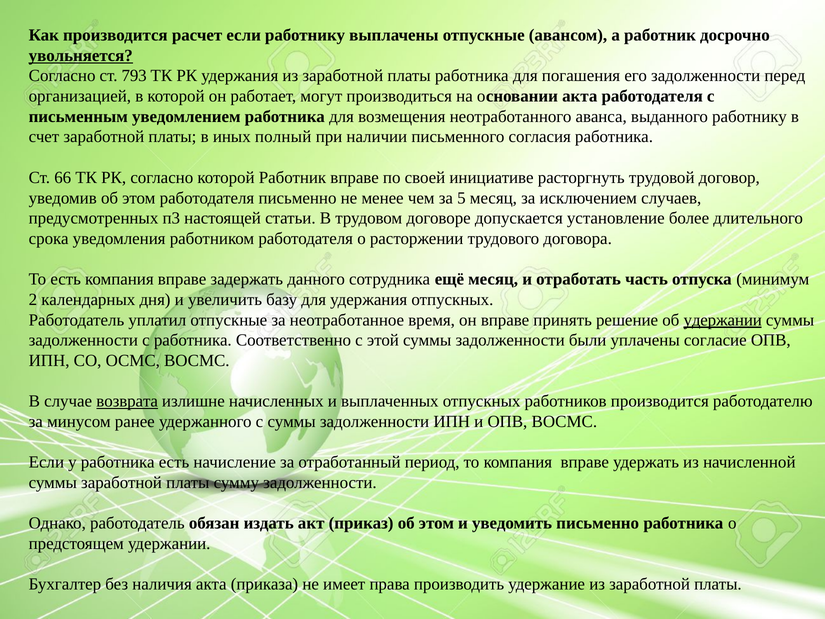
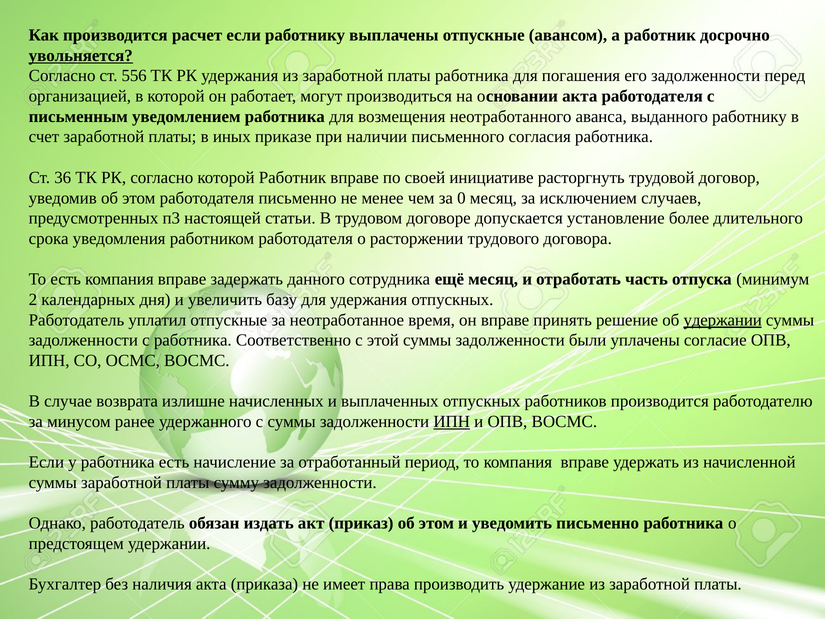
793: 793 -> 556 (134, 76)
полный: полный -> приказе (283, 137)
66: 66 -> 36 (63, 177)
5: 5 -> 0 (461, 198)
возврата underline: present -> none (127, 401)
ИПН underline: none -> present (452, 421)
